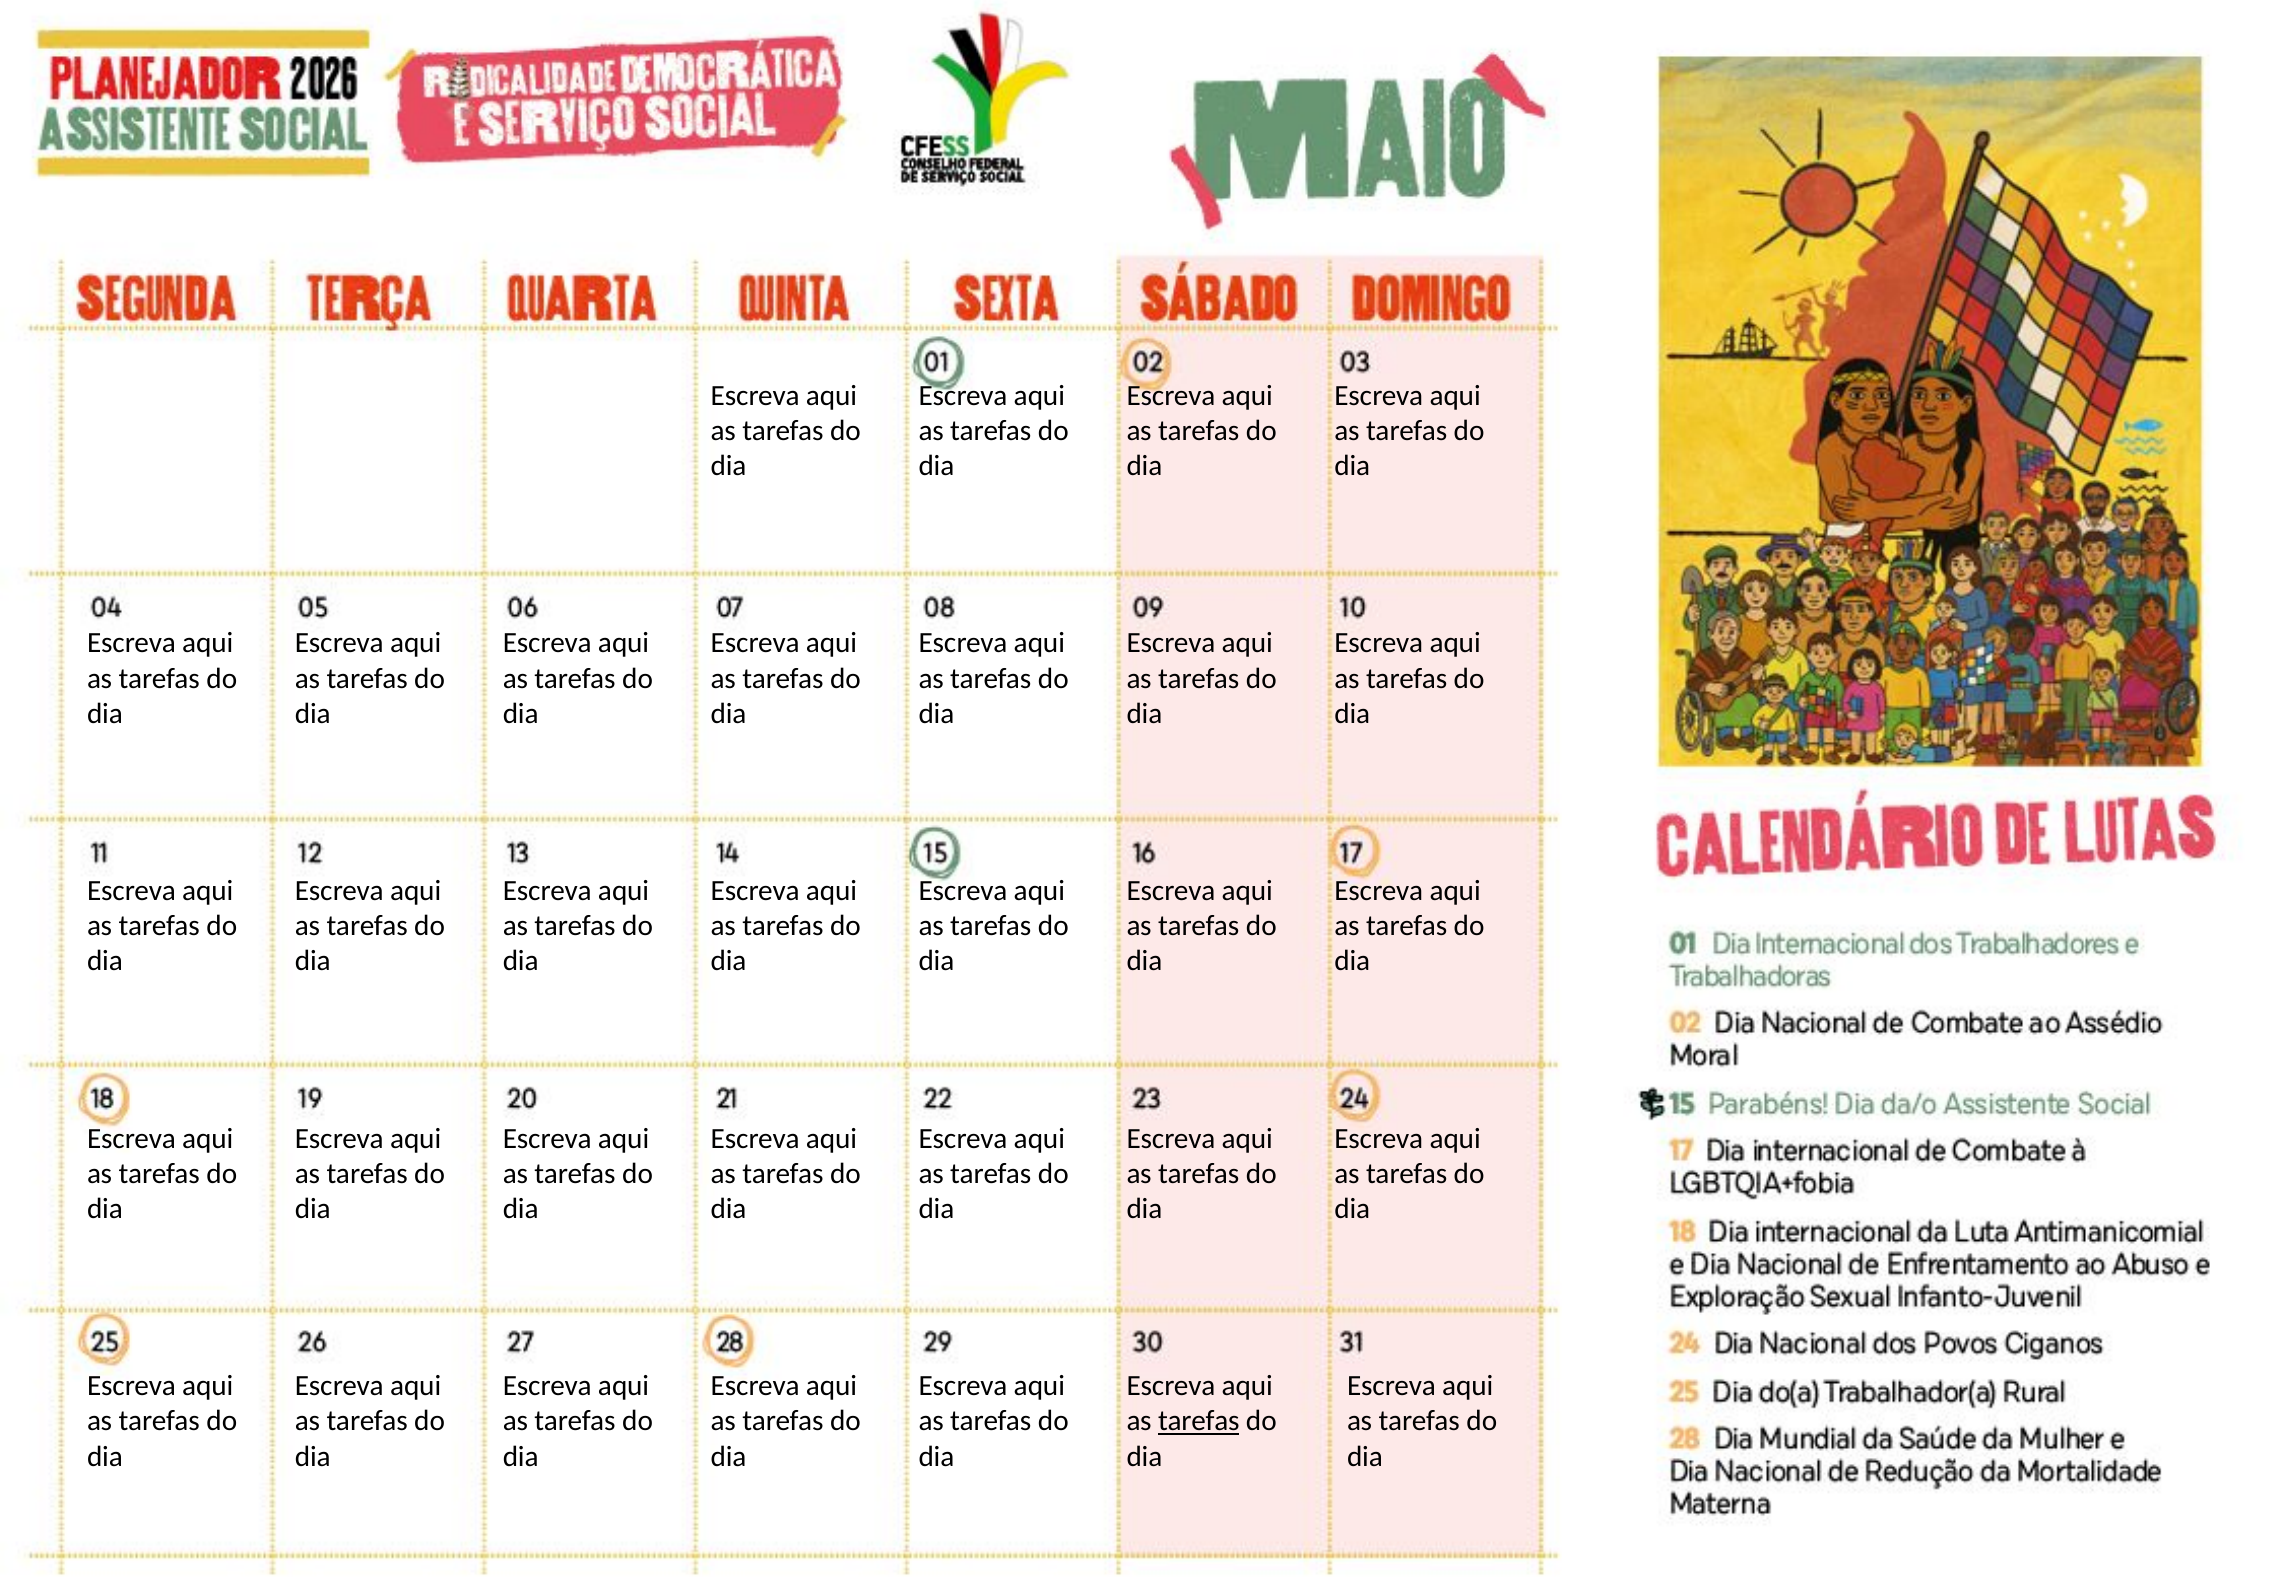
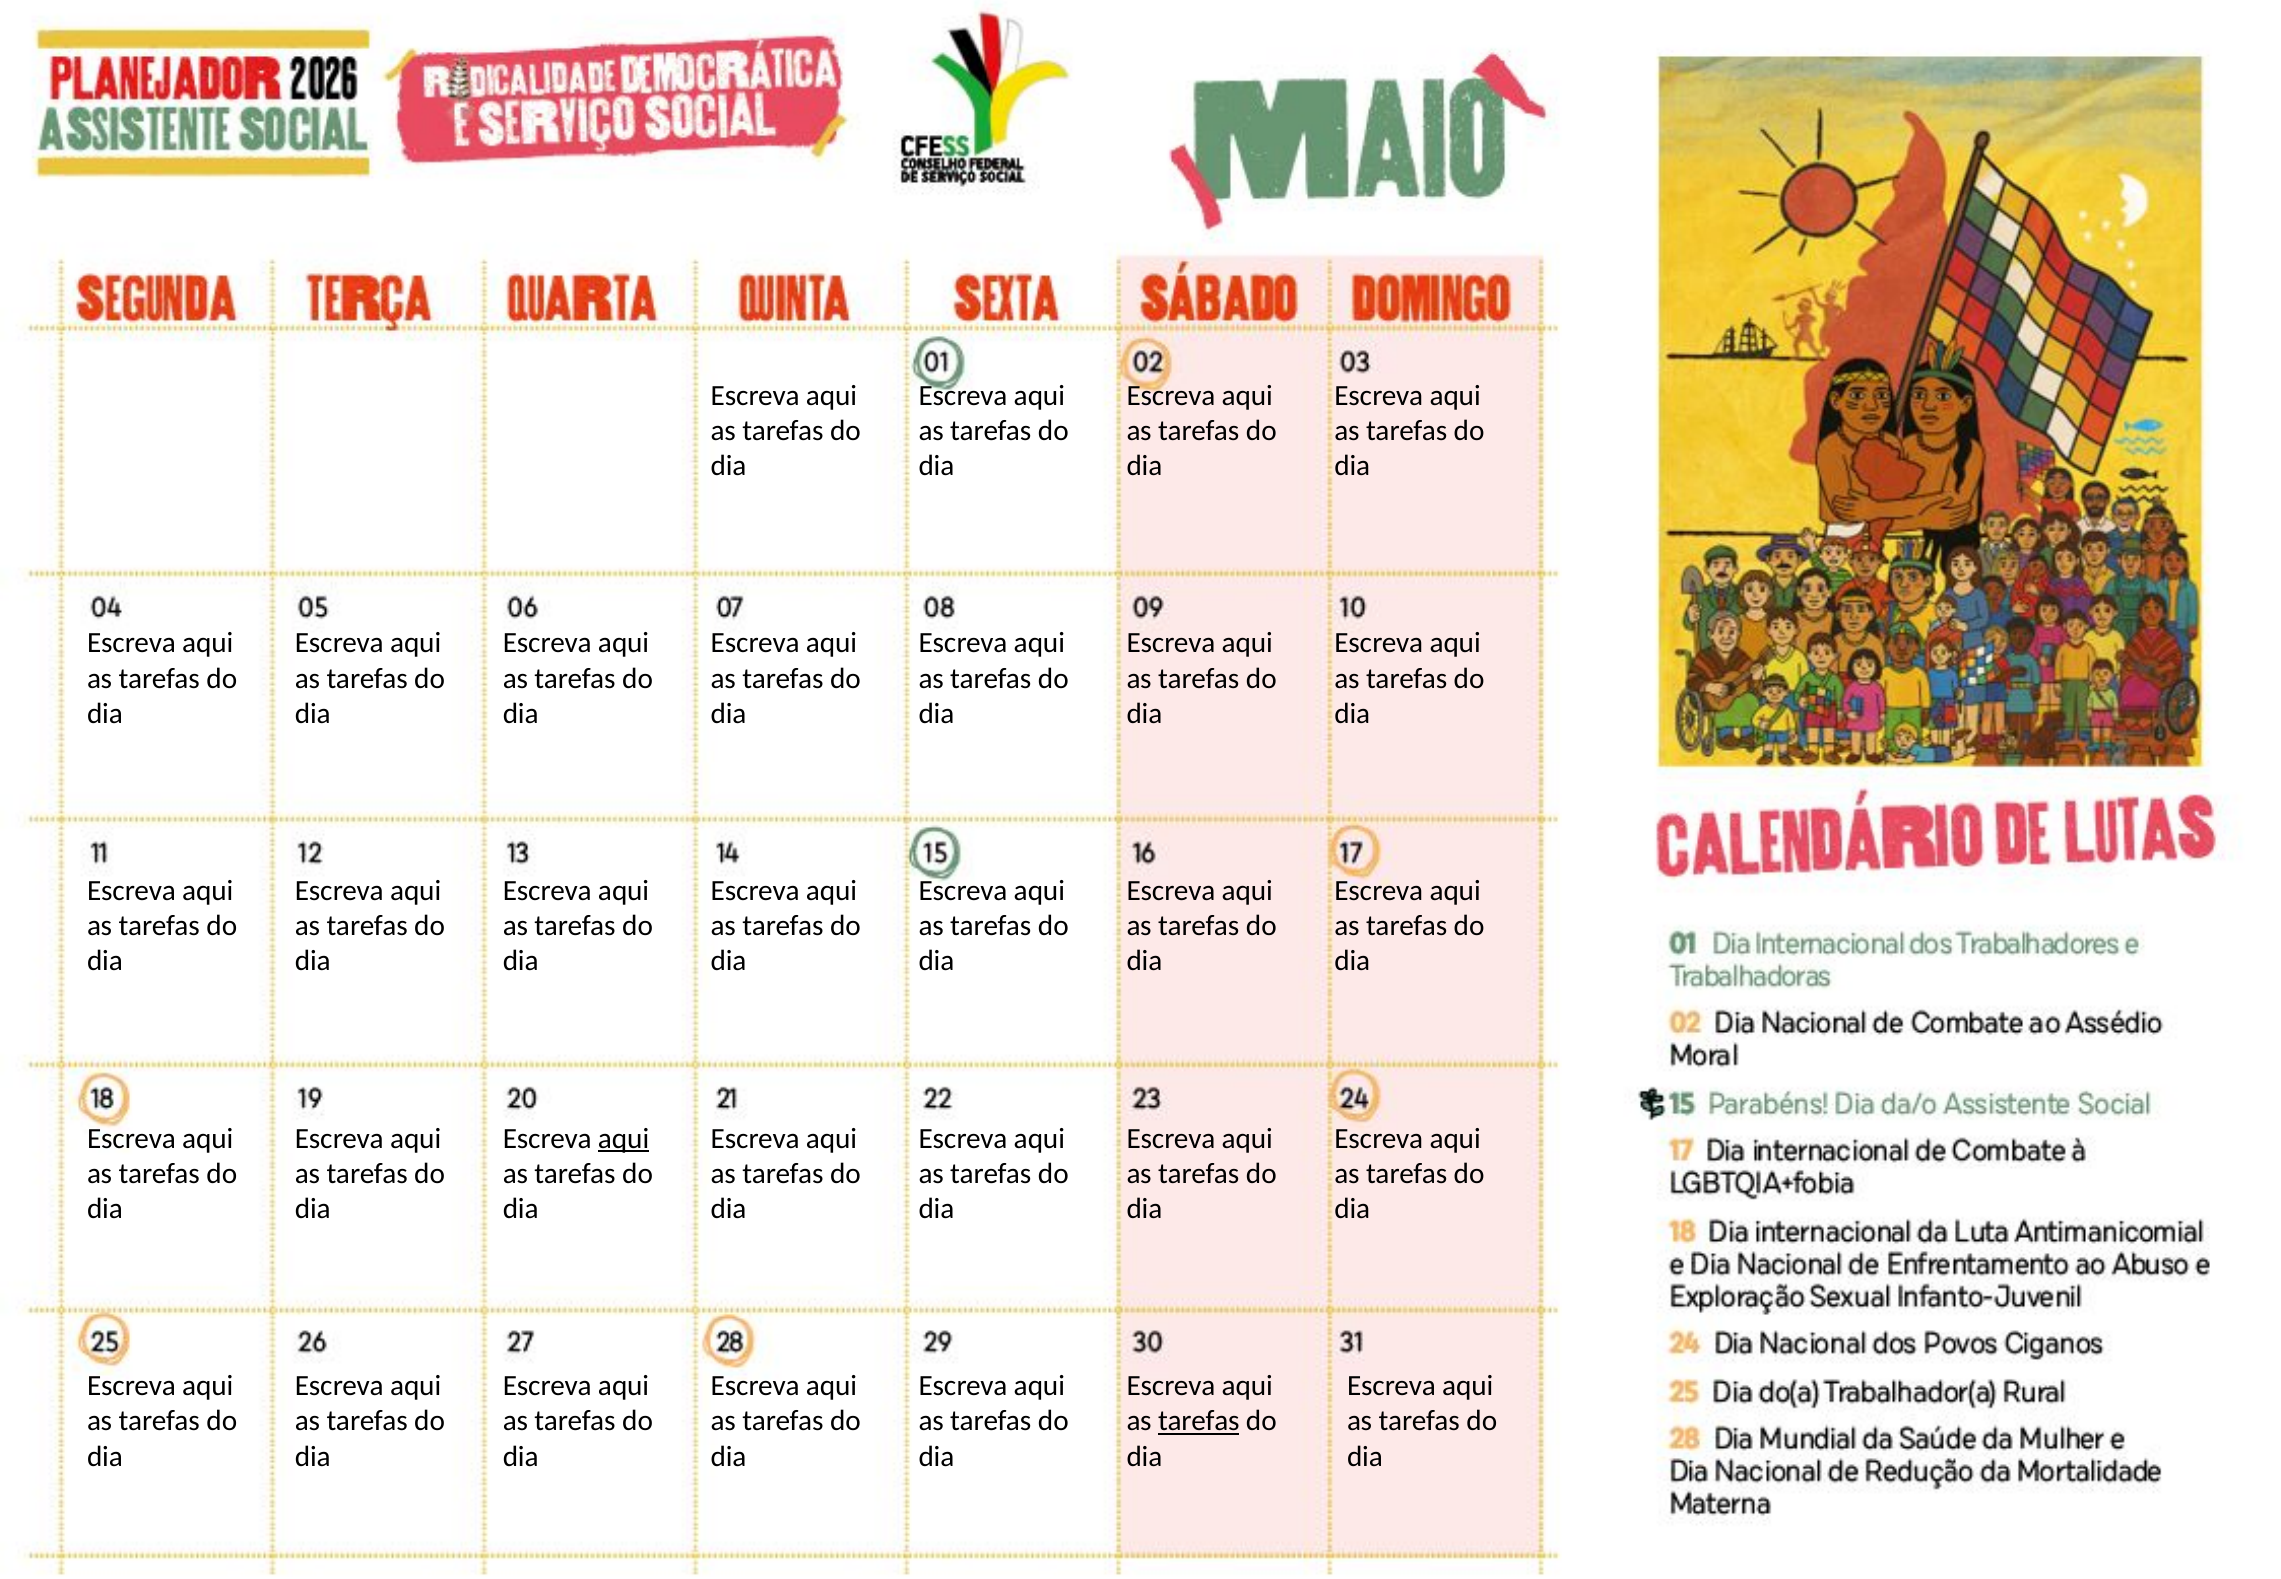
aqui underline: none -> present (624, 1139)
